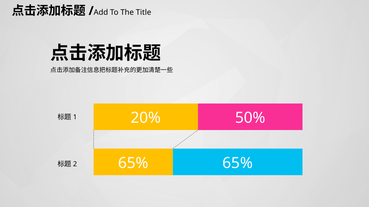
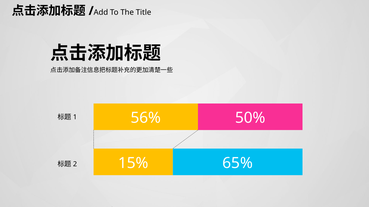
20%: 20% -> 56% (146, 118)
65%: 65% -> 15% (133, 163)
